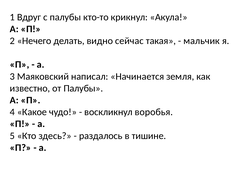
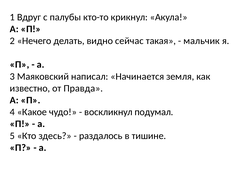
от Палубы: Палубы -> Правда (83, 89)
воробья: воробья -> подумал (154, 112)
